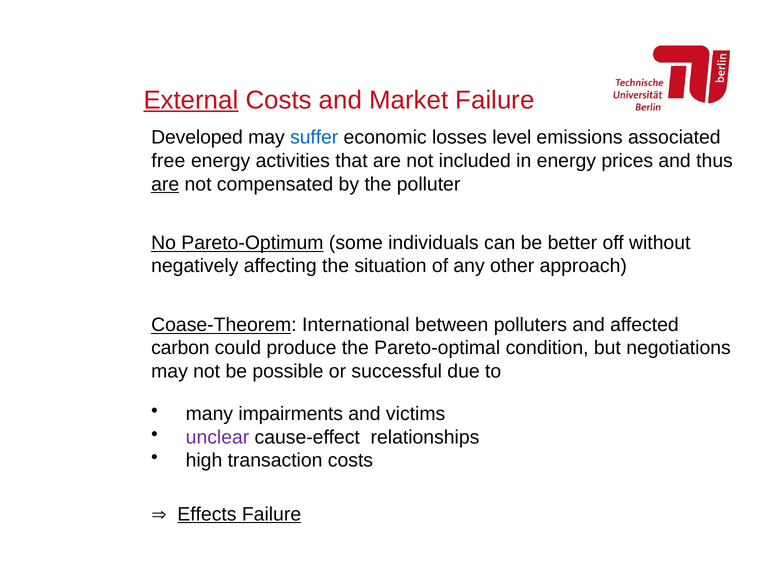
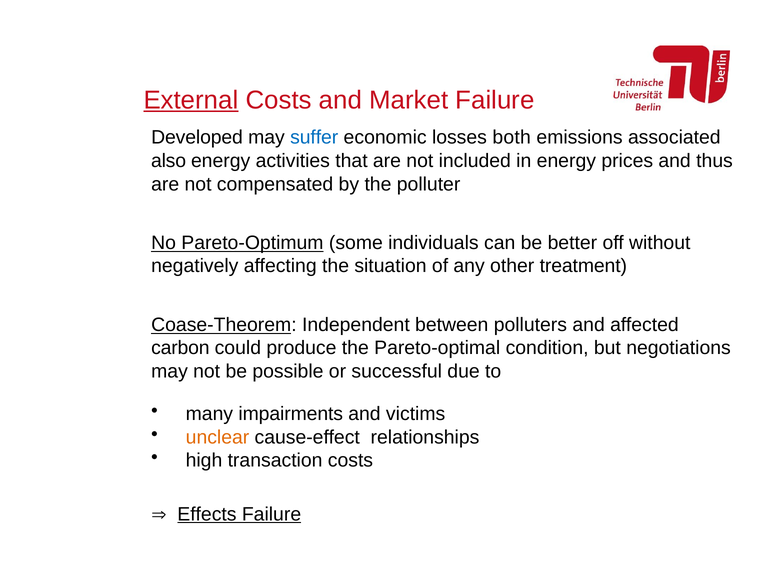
level: level -> both (512, 138)
free: free -> also (169, 161)
are underline: present -> none (165, 184)
approach: approach -> treatment (583, 266)
International: International -> Independent (356, 325)
unclear colour: purple -> orange (218, 437)
